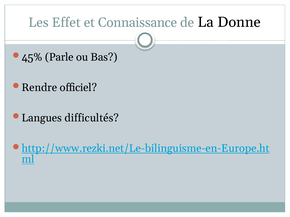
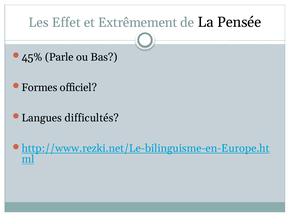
Connaissance: Connaissance -> Extrêmement (138, 23)
Donne: Donne -> Pensée (239, 22)
Rendre: Rendre -> Formes (39, 88)
